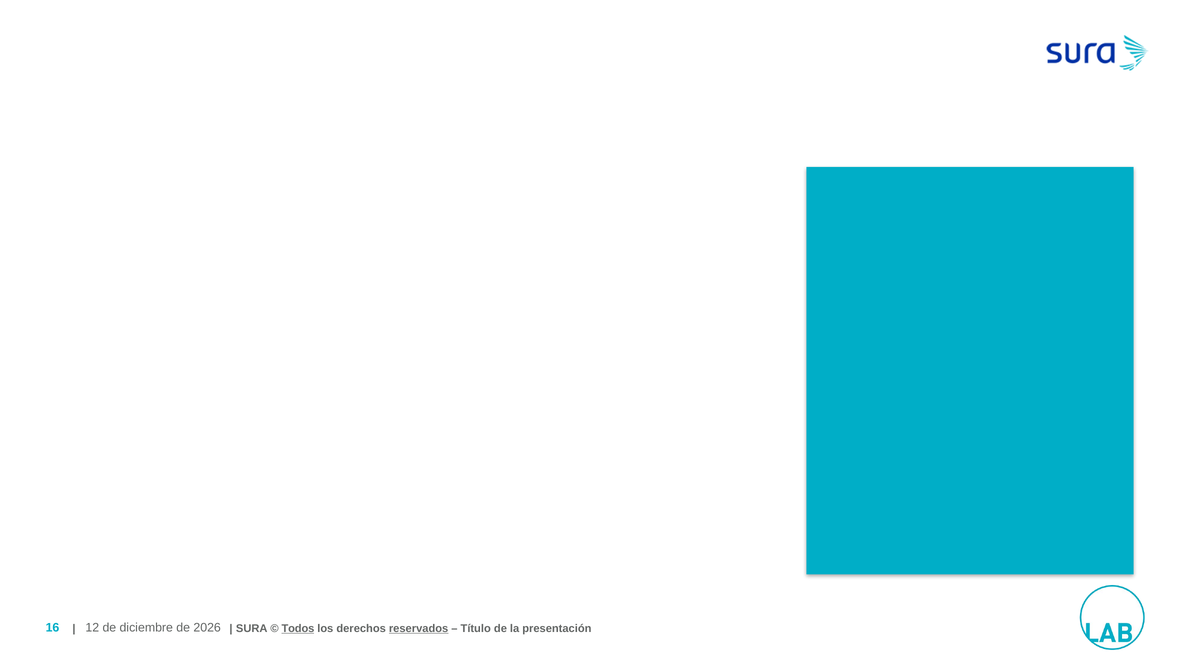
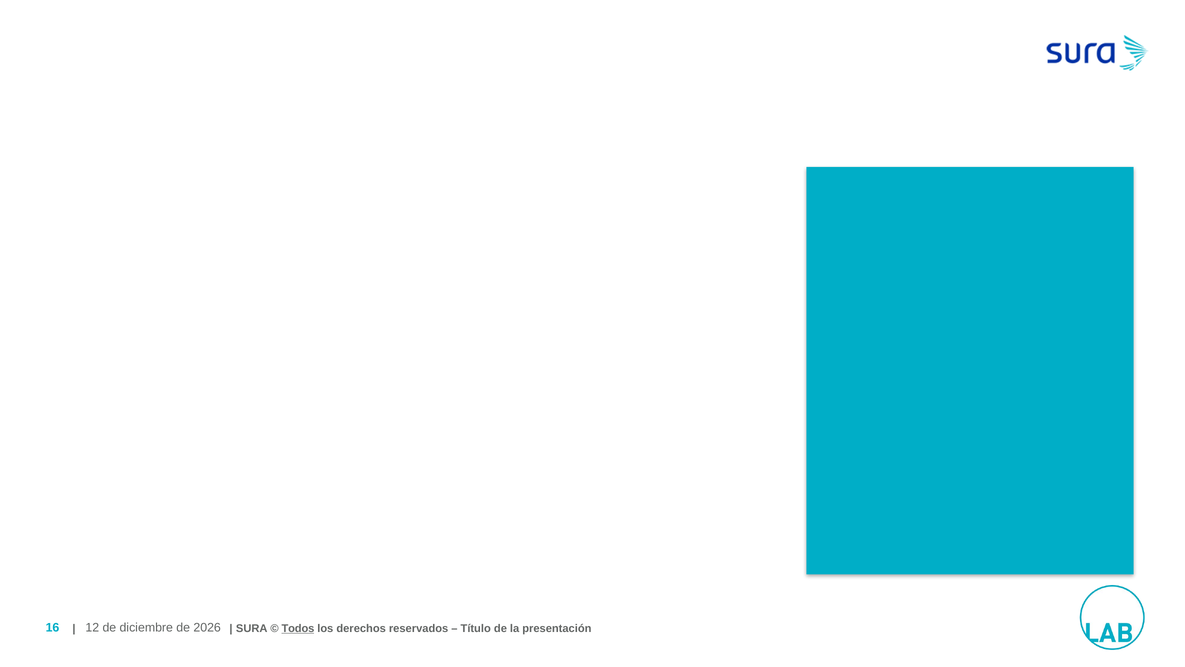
reservados underline: present -> none (419, 628)
